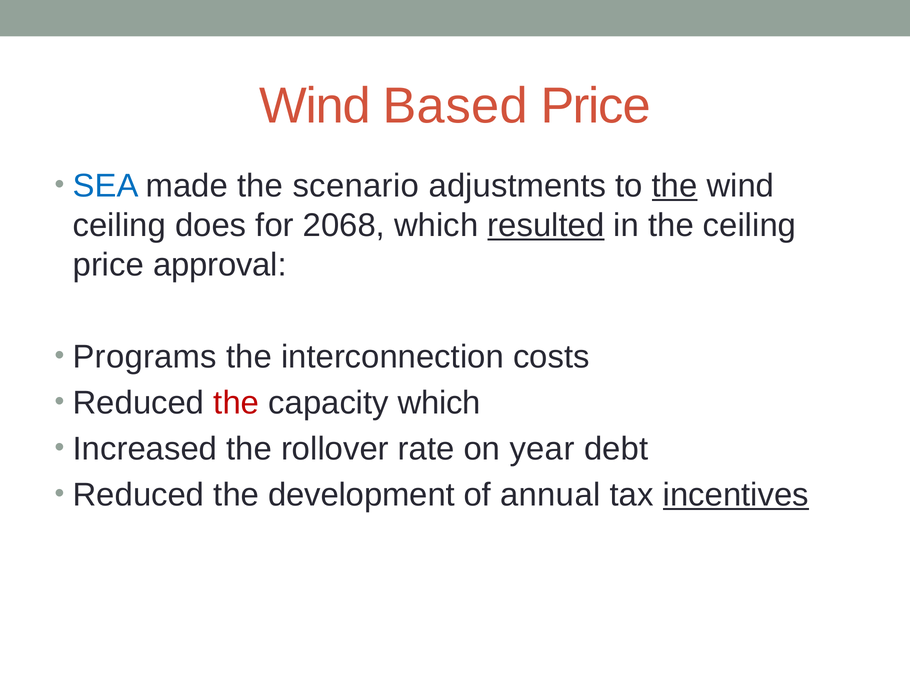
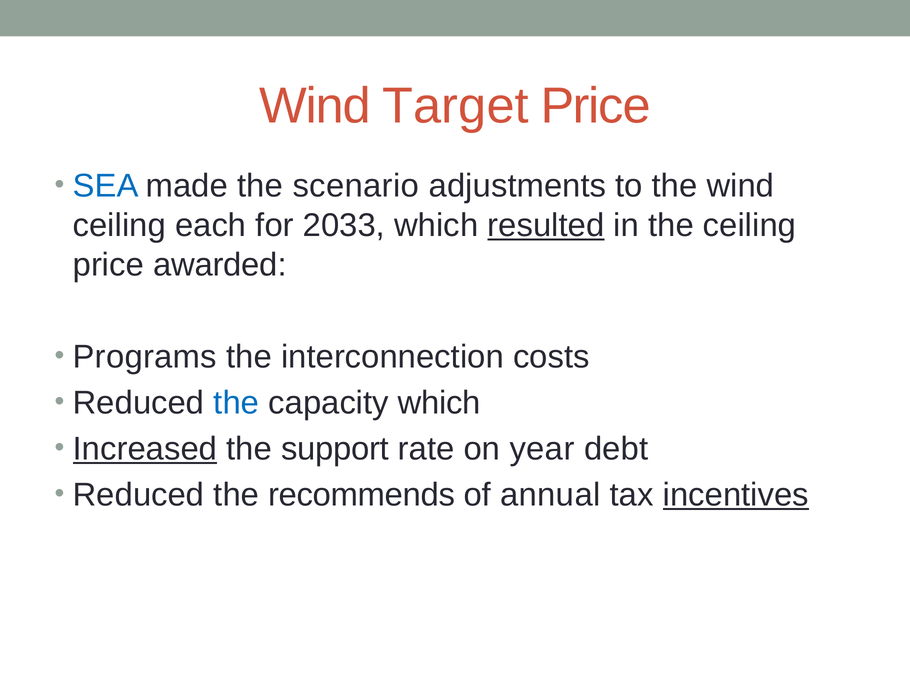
Based: Based -> Target (456, 106)
the underline: present -> none (675, 186)
does: does -> each (211, 225)
2068: 2068 -> 2033 (344, 225)
approval: approval -> awarded (220, 265)
the colour: red -> blue (236, 403)
Increased underline: none -> present (145, 448)
rollover: rollover -> support (335, 448)
development: development -> recommends (362, 494)
